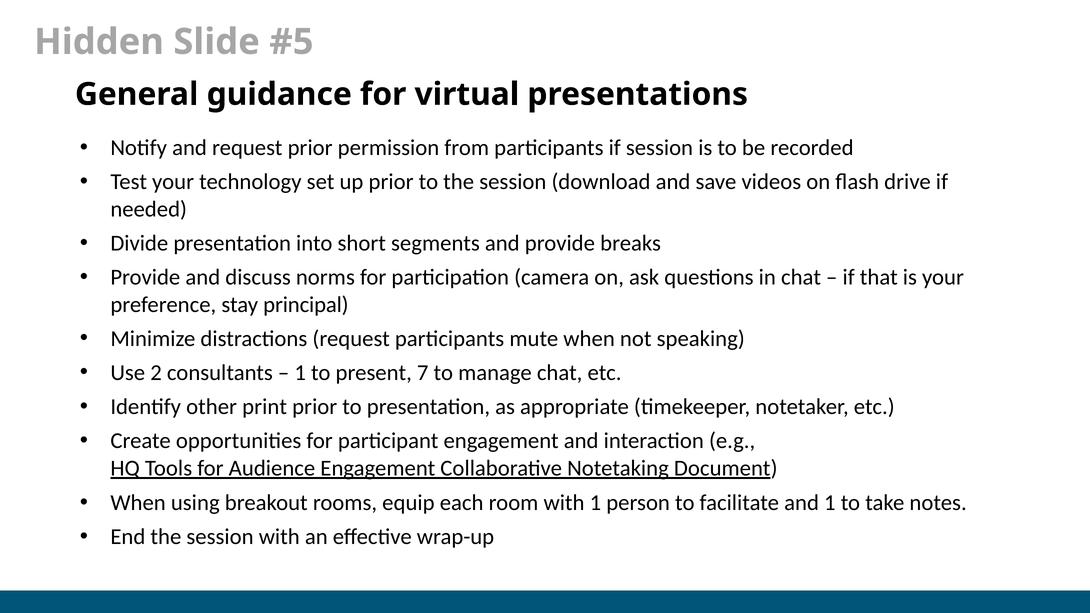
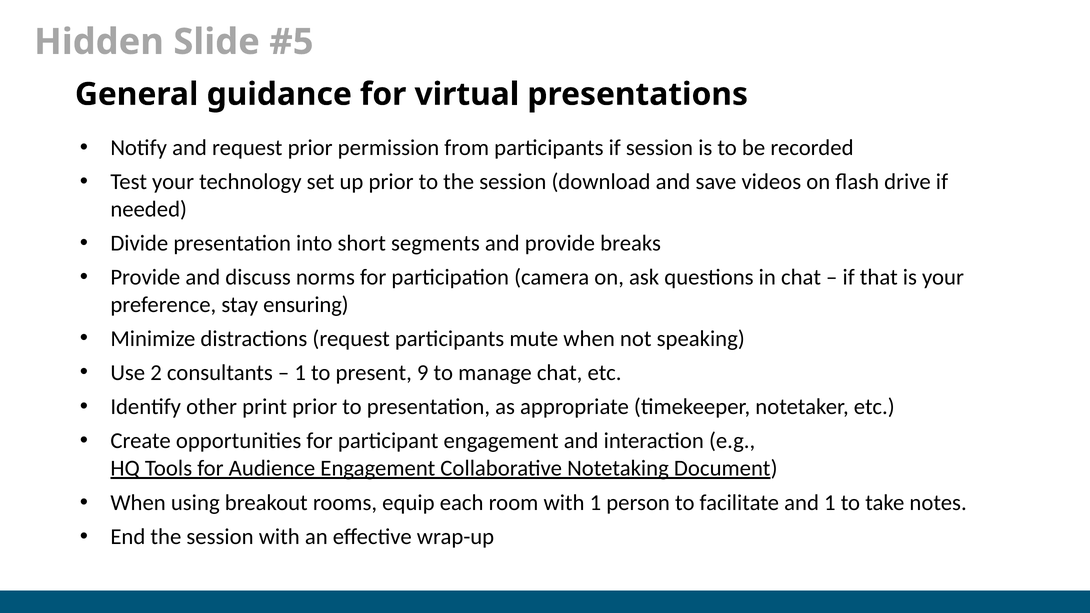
principal: principal -> ensuring (306, 305)
7: 7 -> 9 (423, 373)
